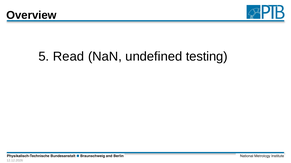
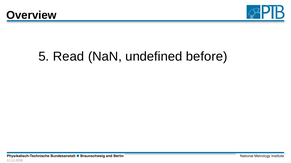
testing: testing -> before (207, 57)
